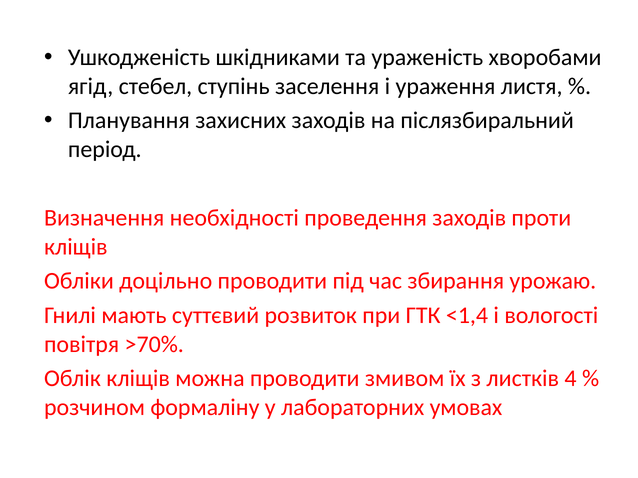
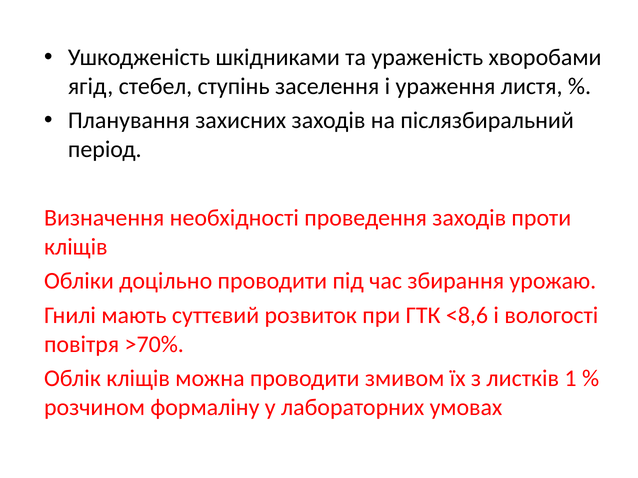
<1,4: <1,4 -> <8,6 (467, 316)
4: 4 -> 1 (571, 379)
